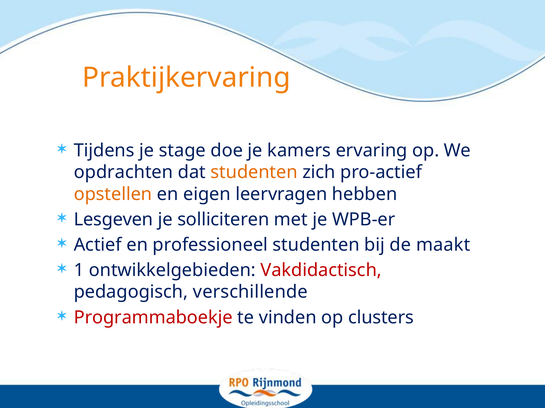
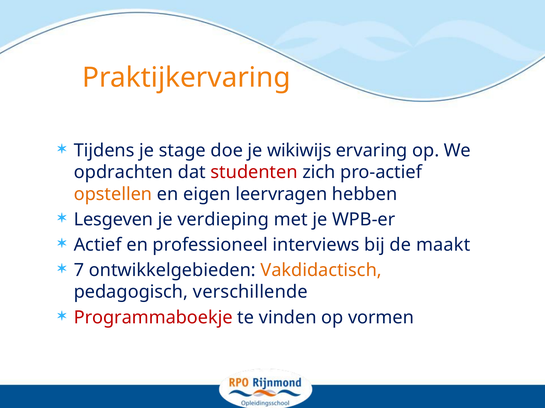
kamers: kamers -> wikiwijs (299, 151)
studenten colour: orange -> red (254, 173)
solliciteren: solliciteren -> verdieping (223, 220)
professioneel studenten: studenten -> interviews (316, 245)
1: 1 -> 7 (79, 271)
Vakdidactisch colour: red -> orange (321, 271)
clusters: clusters -> vormen (381, 318)
